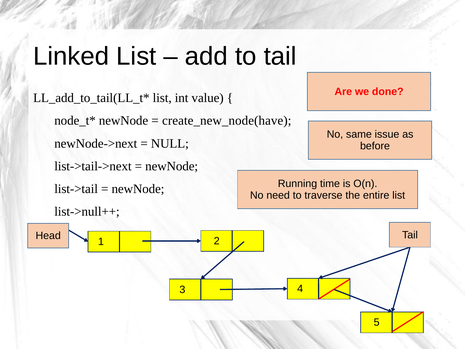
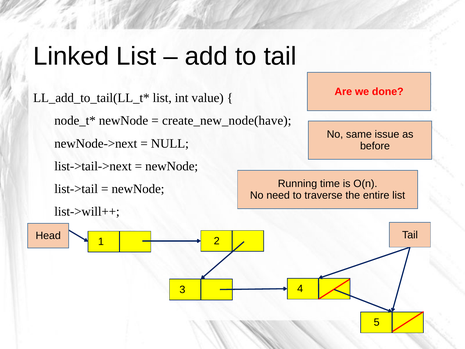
list->null++: list->null++ -> list->will++ (87, 211)
